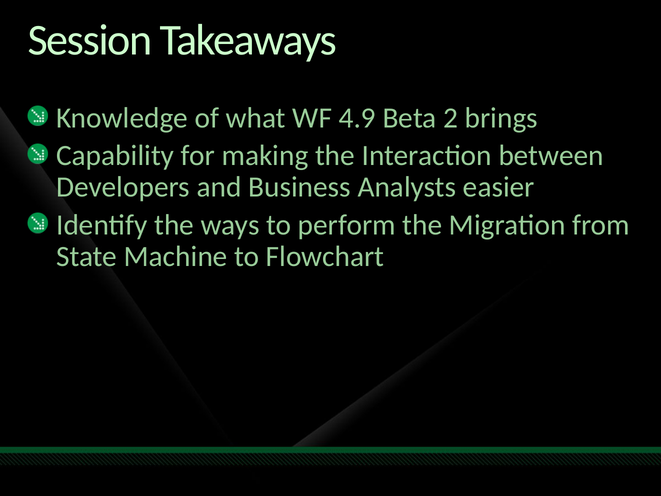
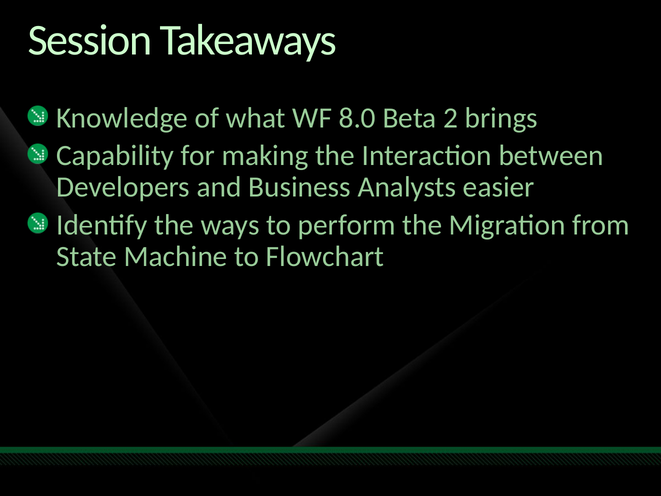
4.9: 4.9 -> 8.0 (357, 118)
